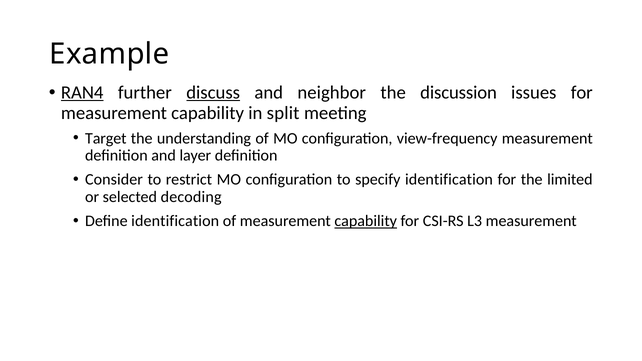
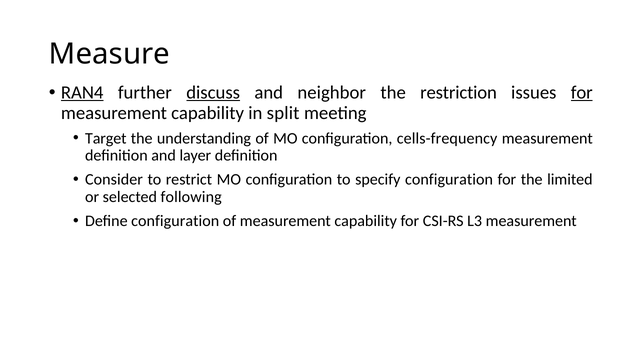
Example: Example -> Measure (110, 54)
discussion: discussion -> restriction (459, 93)
for underline: none -> present (582, 93)
view-frequency: view-frequency -> cells-frequency (447, 138)
specify identification: identification -> configuration (449, 180)
decoding: decoding -> following (191, 197)
Define identification: identification -> configuration (175, 221)
capability underline: present -> none (366, 221)
